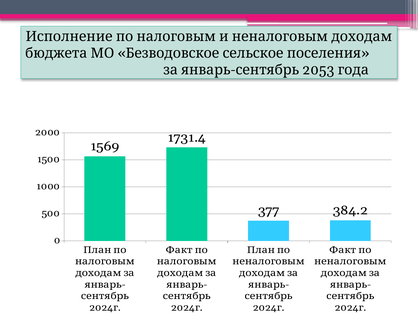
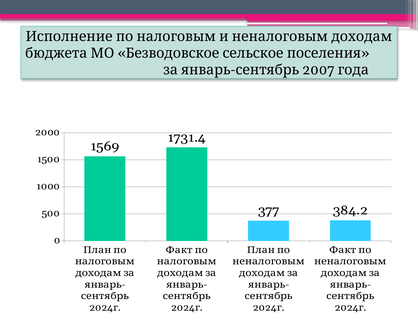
2053: 2053 -> 2007 (318, 70)
